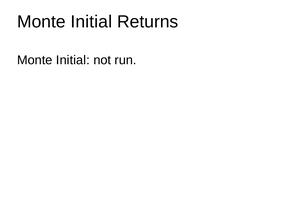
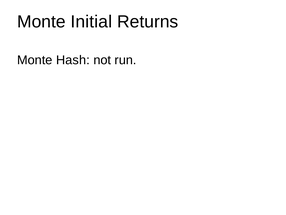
Initial: Initial -> Hash (73, 60)
